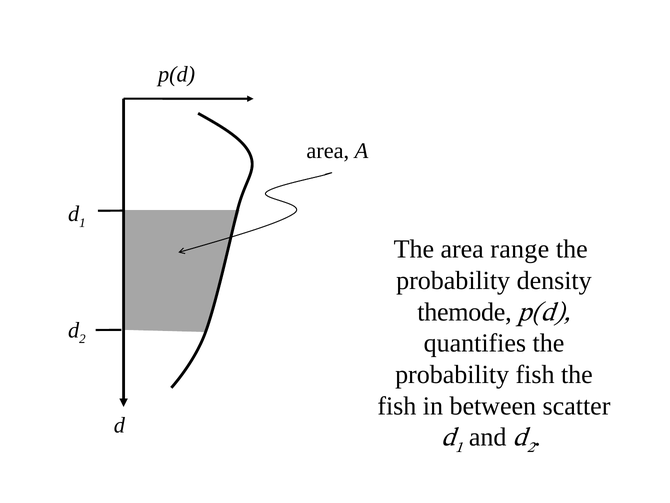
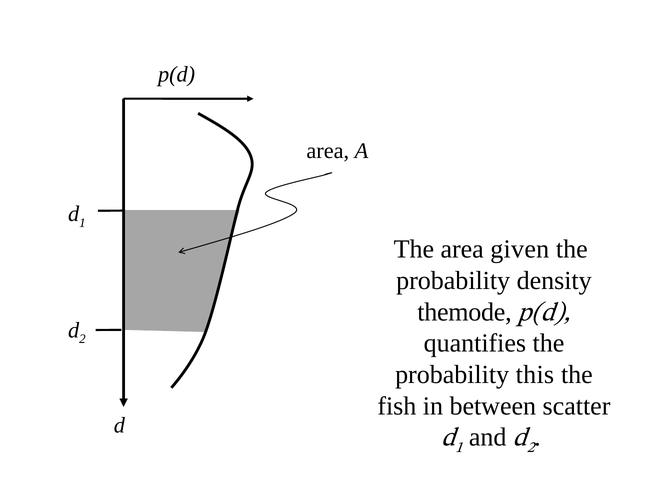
range: range -> given (520, 249)
probability fish: fish -> this (535, 374)
